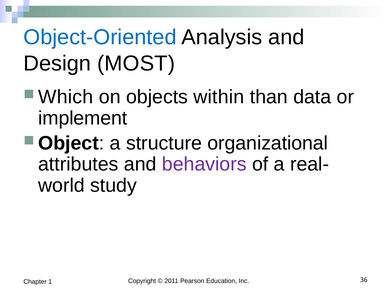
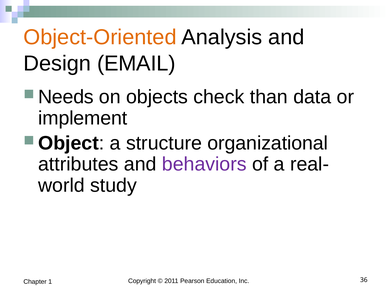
Object-Oriented colour: blue -> orange (100, 37)
MOST: MOST -> EMAIL (136, 63)
Which: Which -> Needs (66, 97)
within: within -> check (219, 97)
